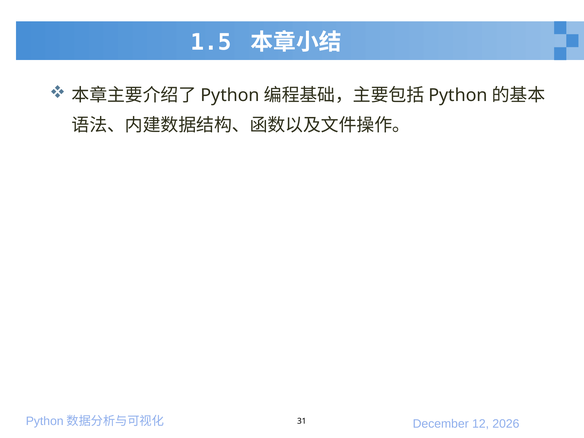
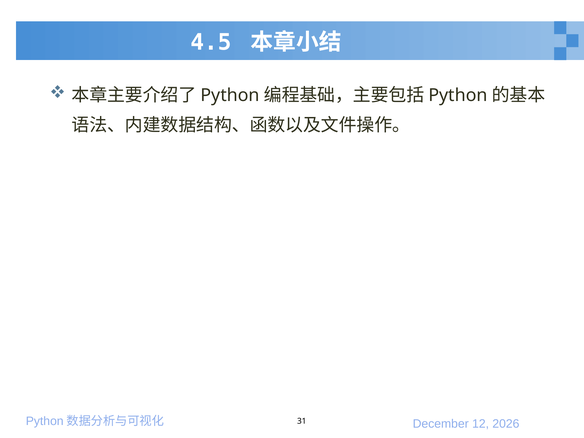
1.5: 1.5 -> 4.5 (211, 42)
